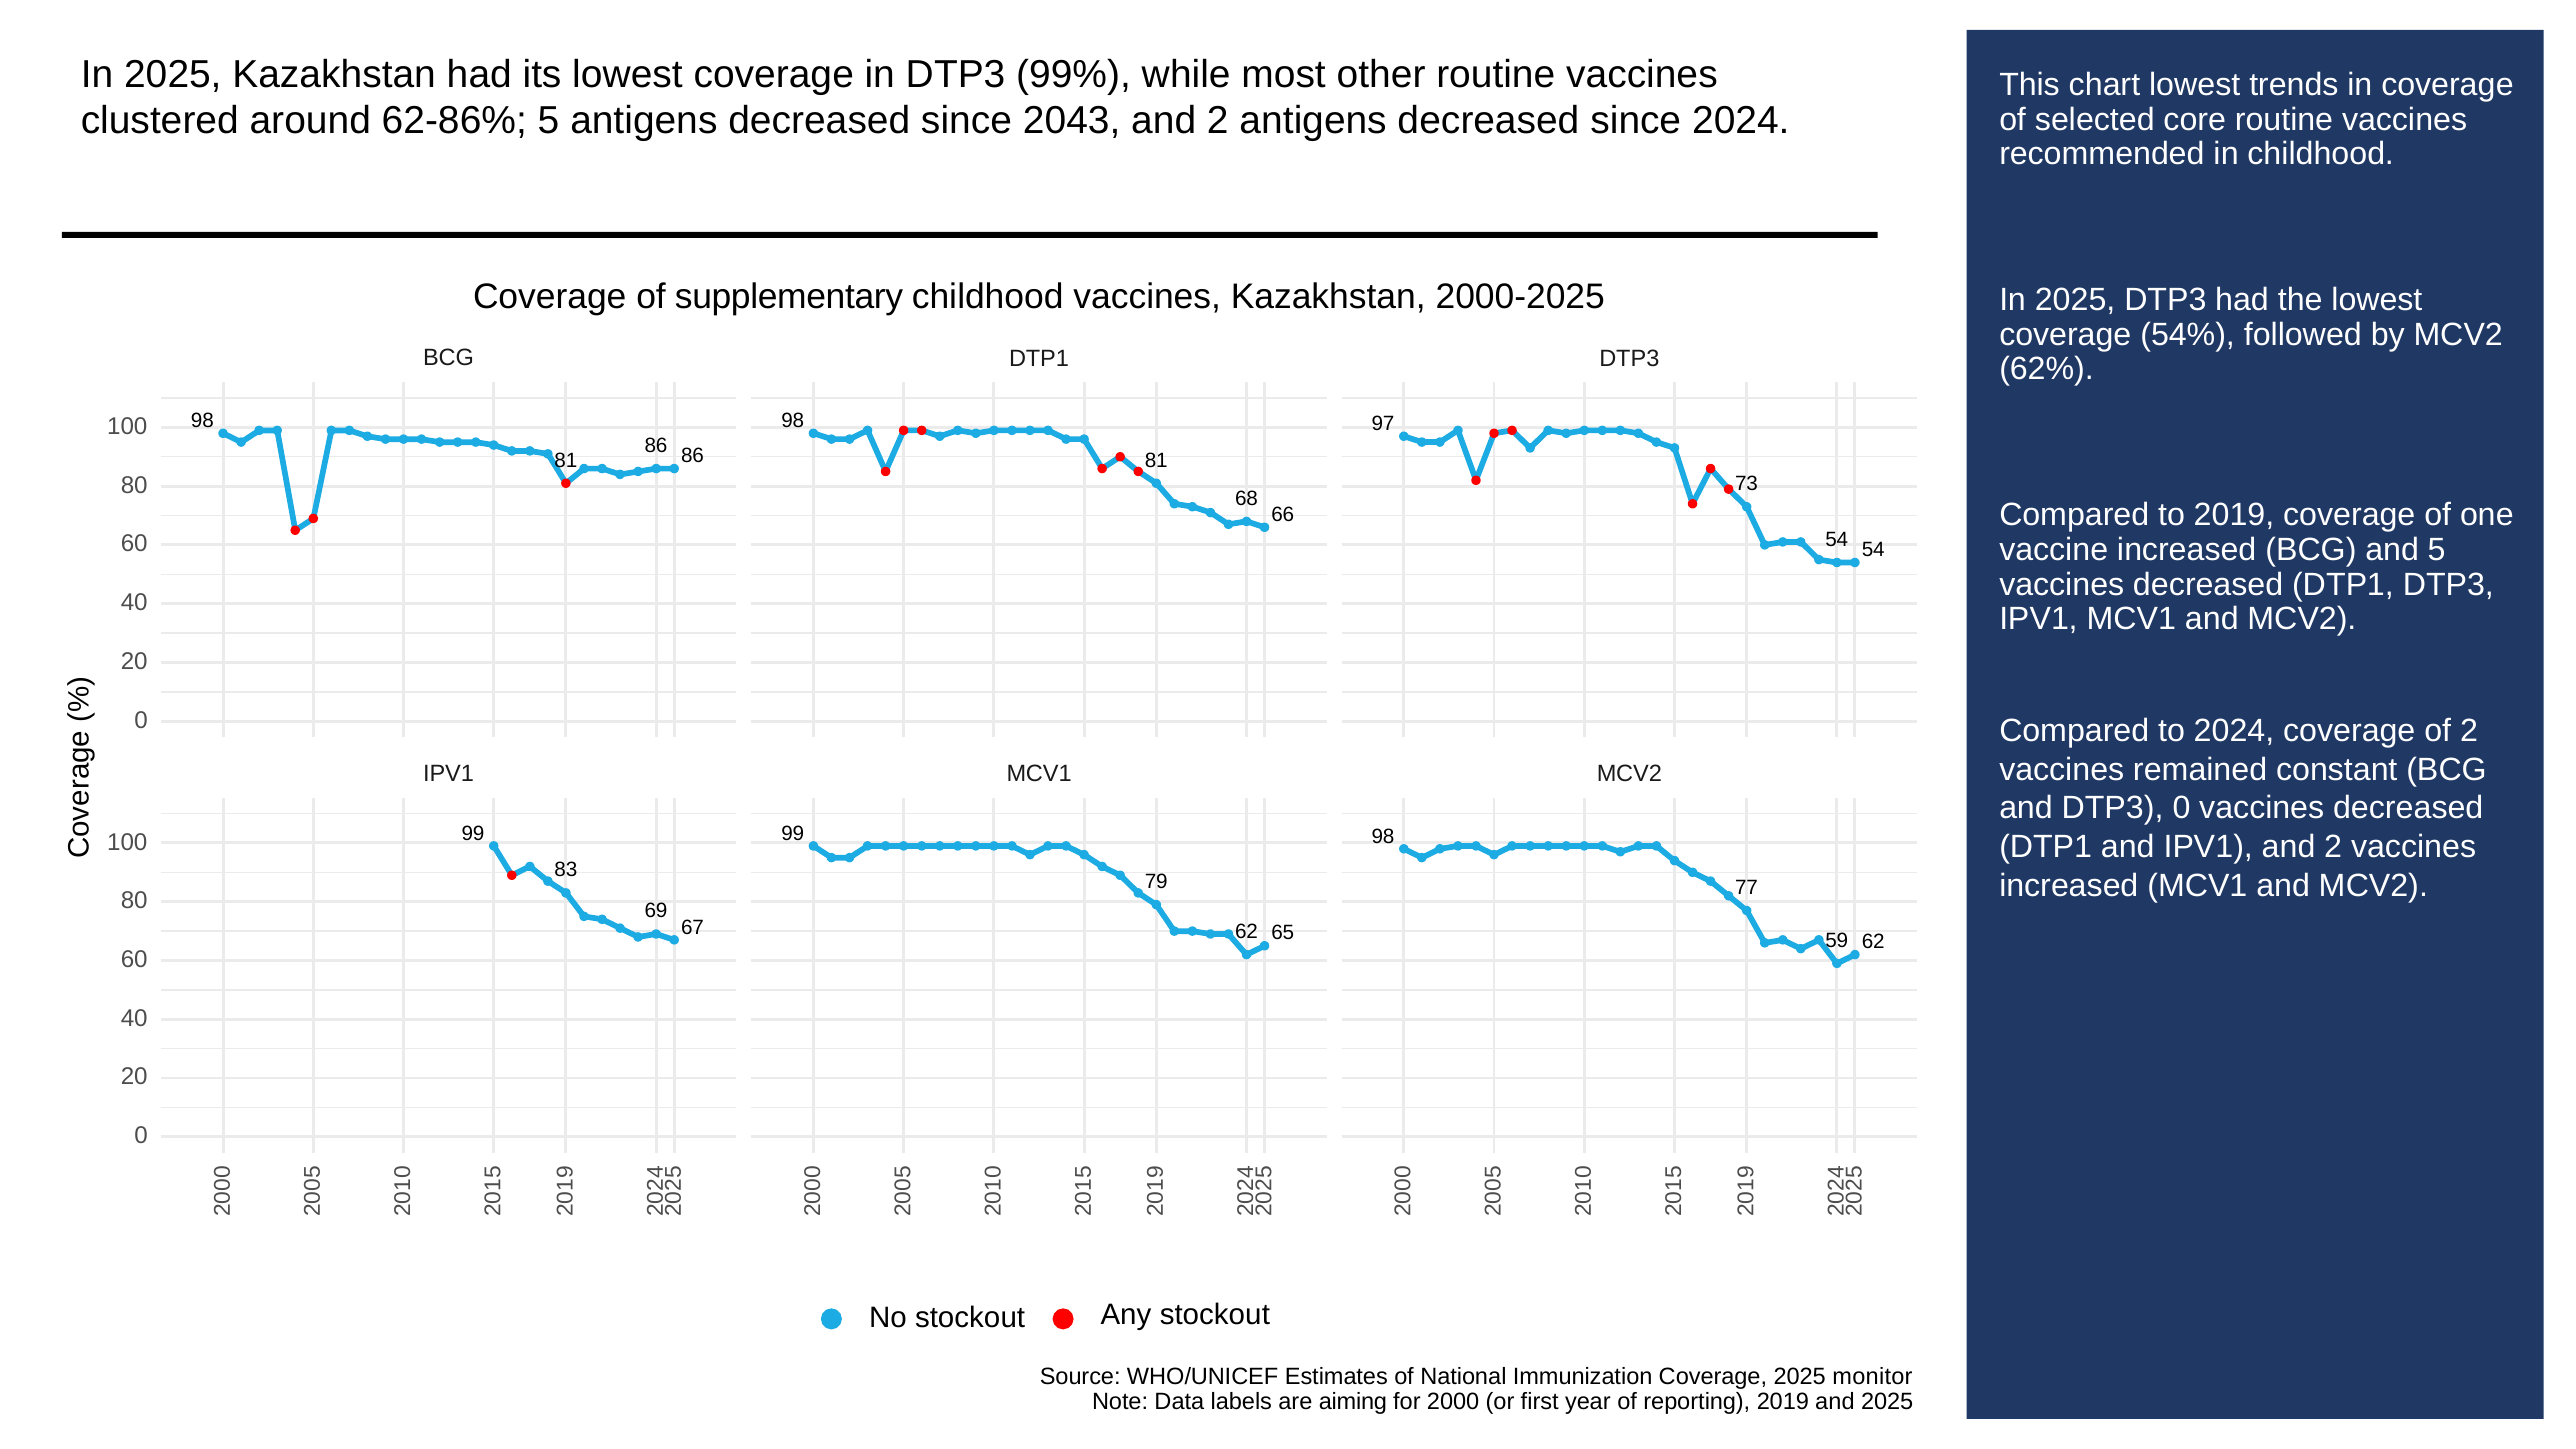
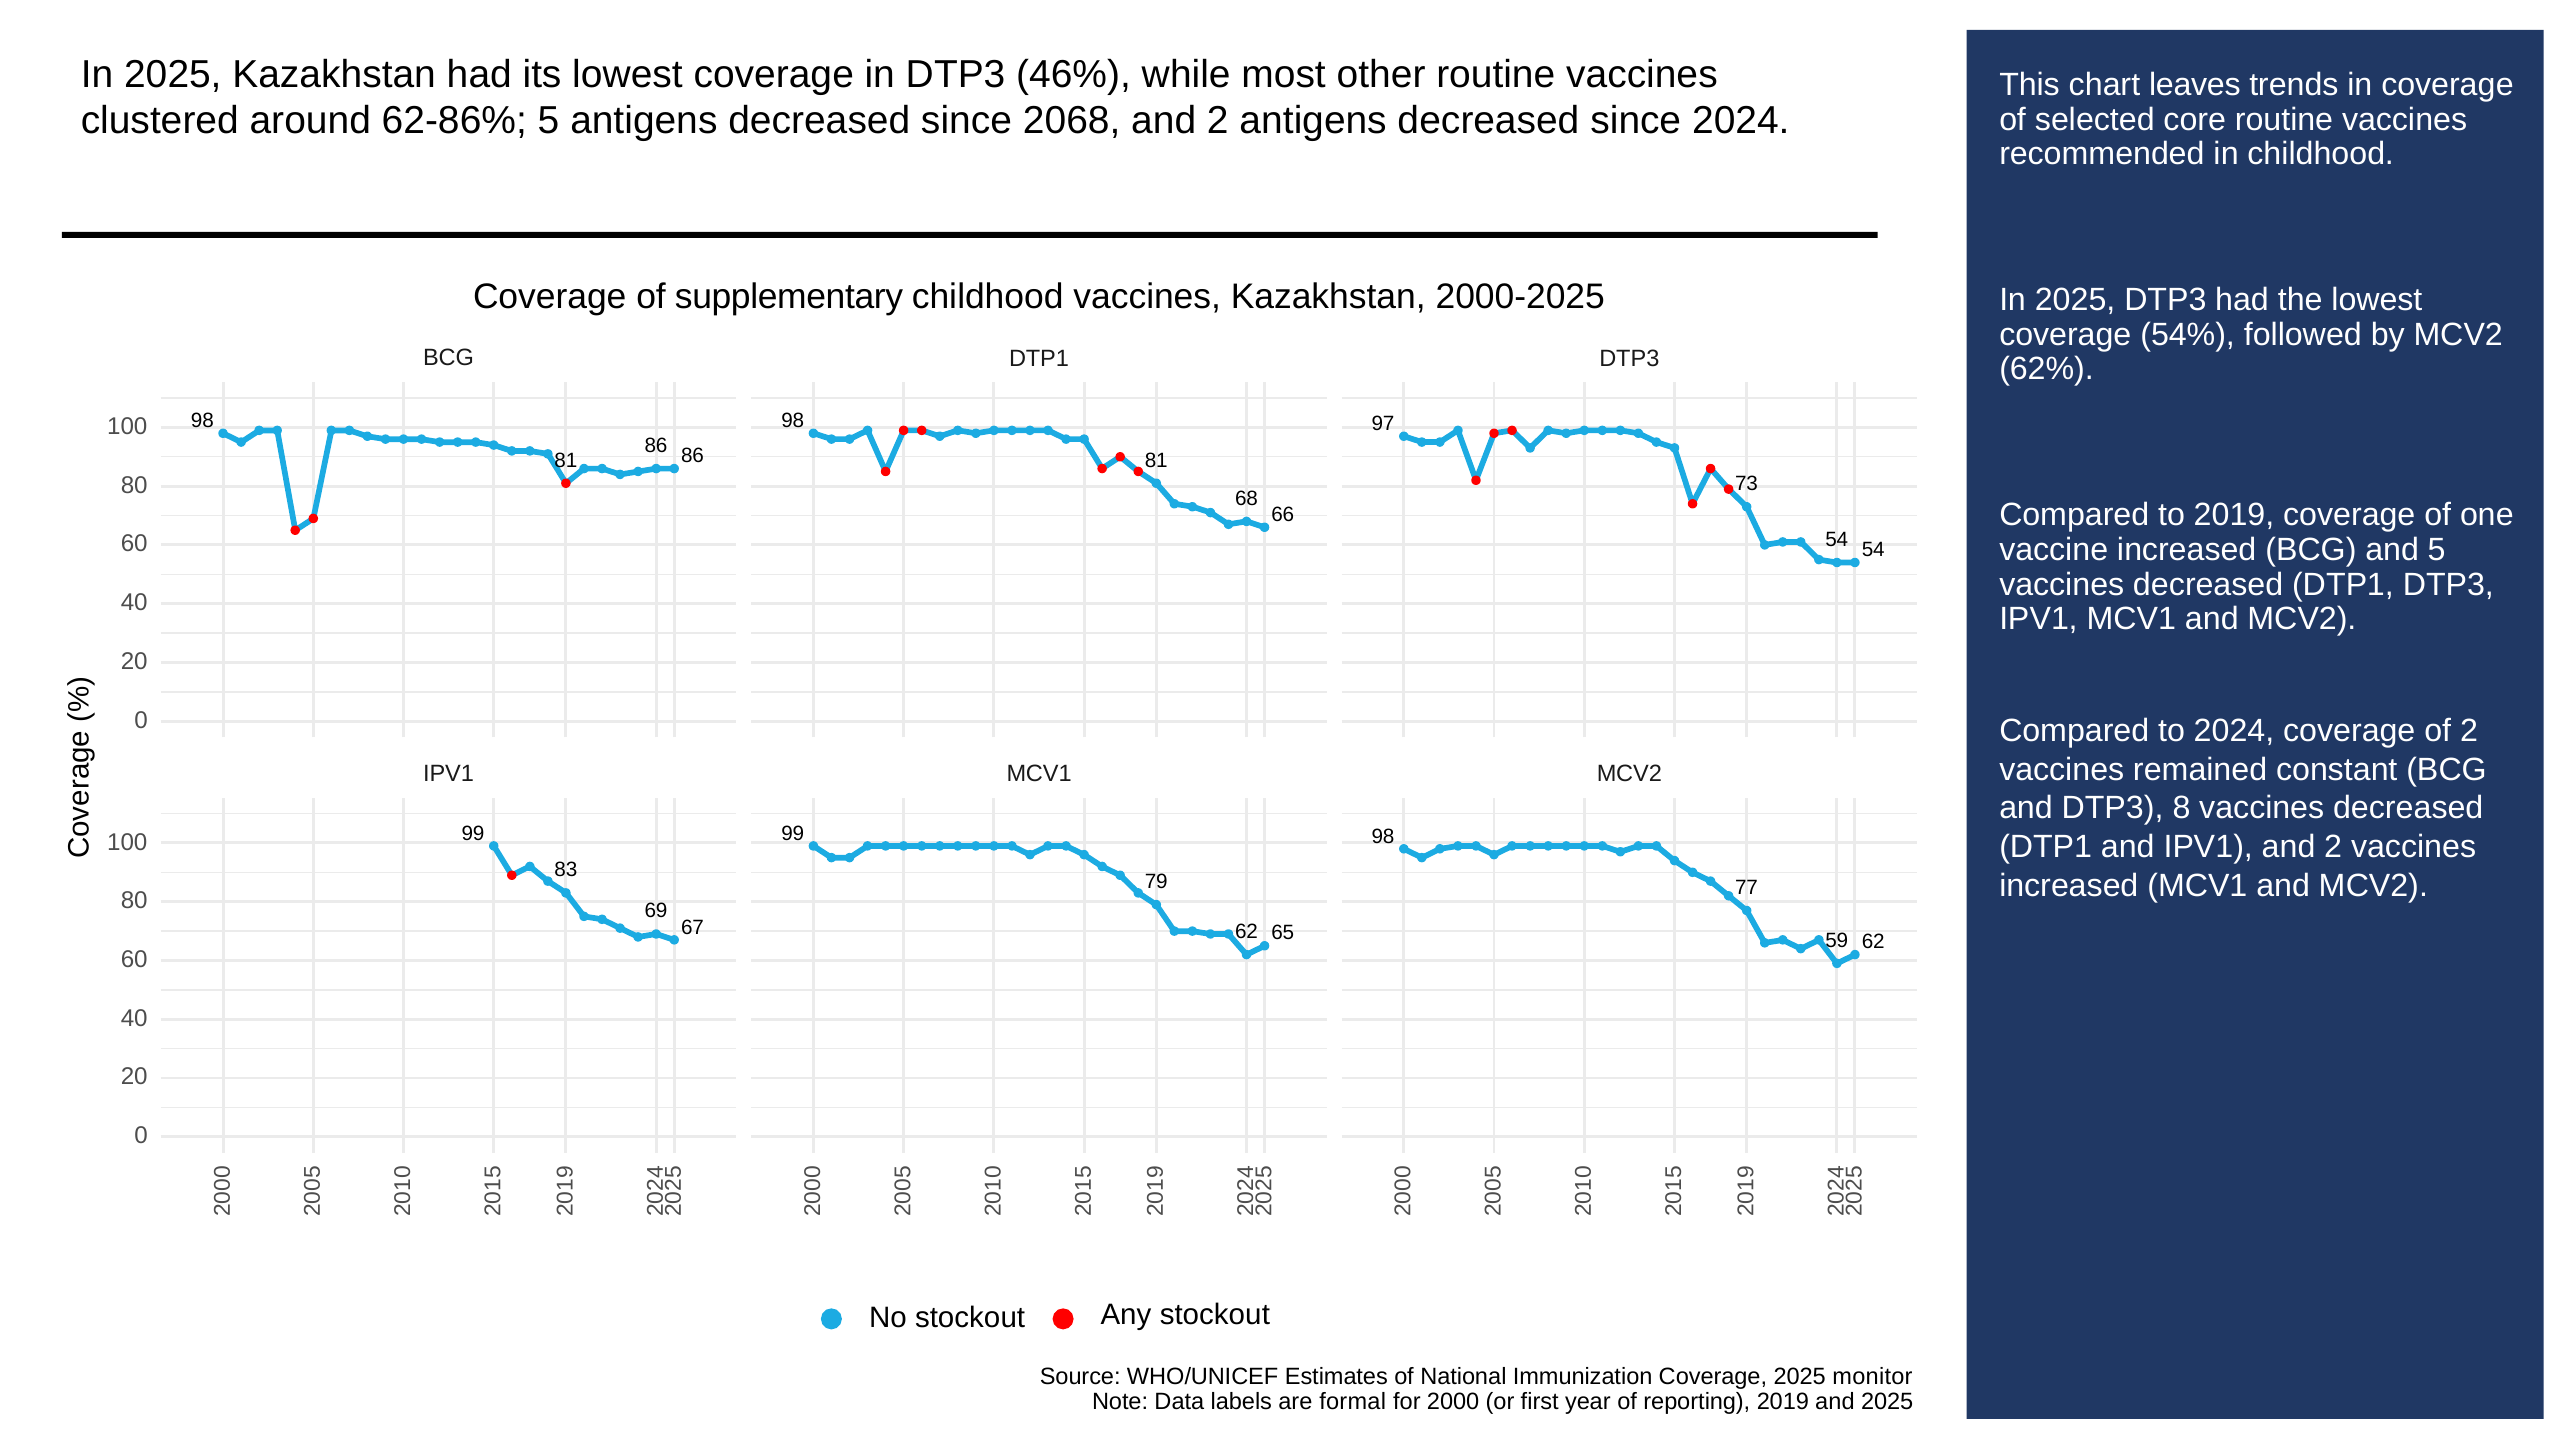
99%: 99% -> 46% (1074, 74)
chart lowest: lowest -> leaves (2195, 85)
2043: 2043 -> 2068 (1072, 121)
DTP3 0: 0 -> 8 (2181, 808)
aiming: aiming -> formal (1353, 1402)
